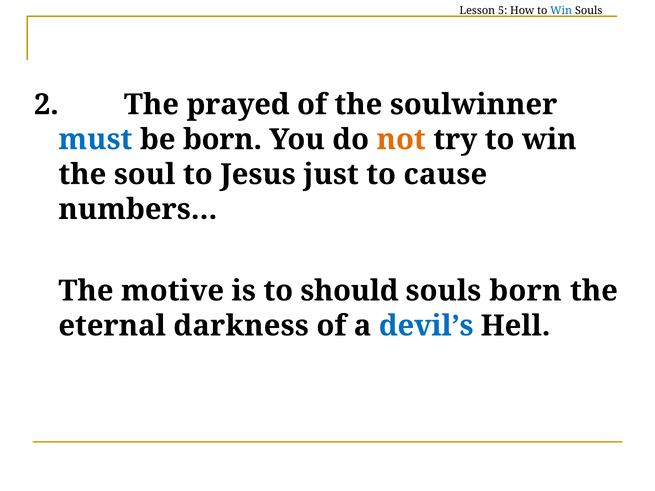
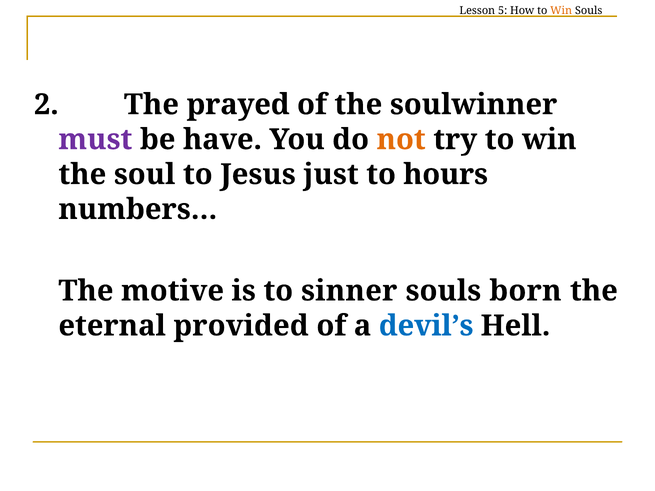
Win colour: blue -> orange (561, 11)
must colour: blue -> purple (95, 140)
be born: born -> have (222, 140)
cause: cause -> hours (446, 175)
should: should -> sinner (349, 291)
darkness: darkness -> provided (241, 326)
